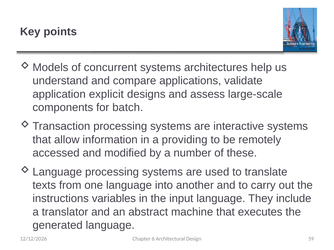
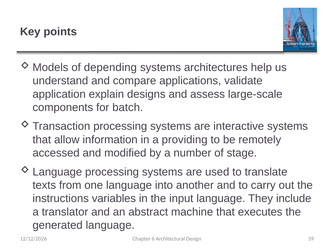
concurrent: concurrent -> depending (110, 68)
explicit: explicit -> explain (106, 94)
these: these -> stage (242, 153)
